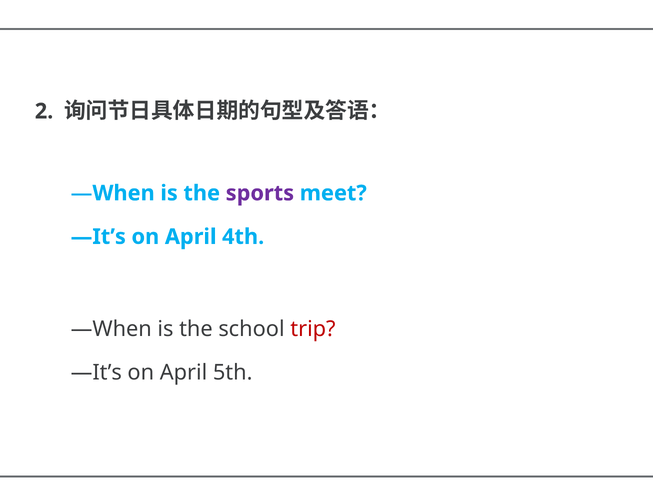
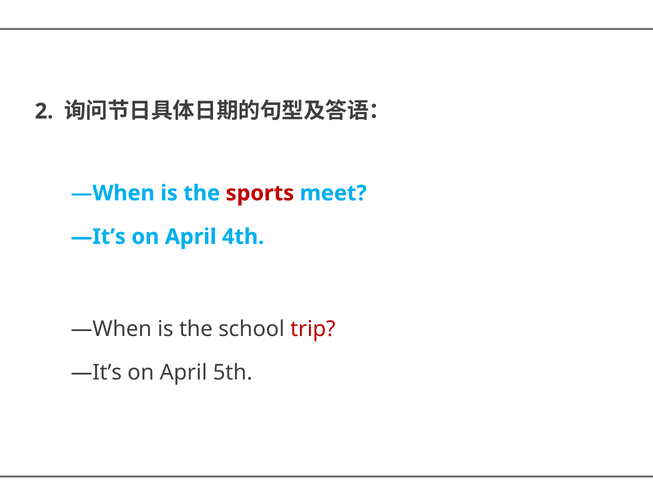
sports colour: purple -> red (260, 193)
